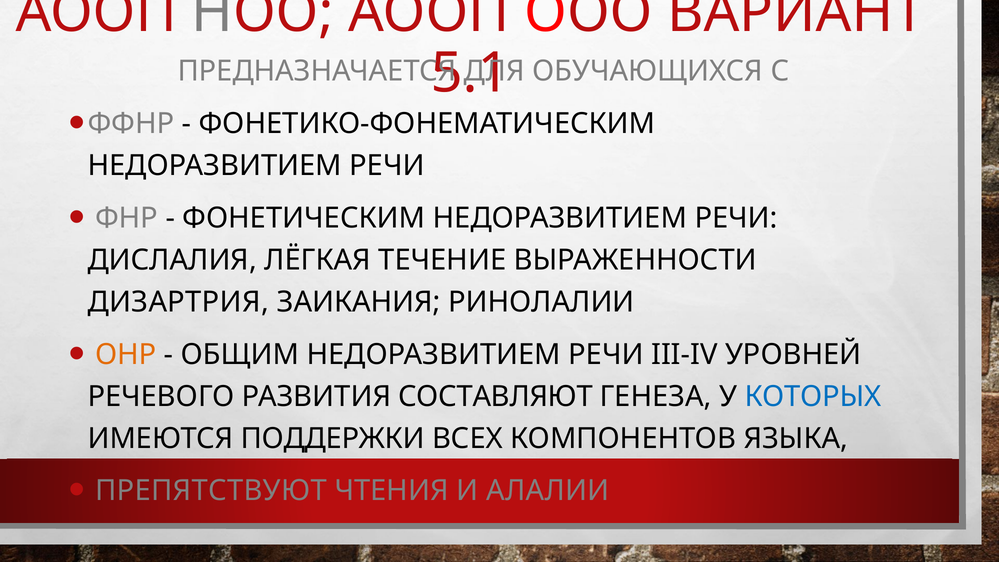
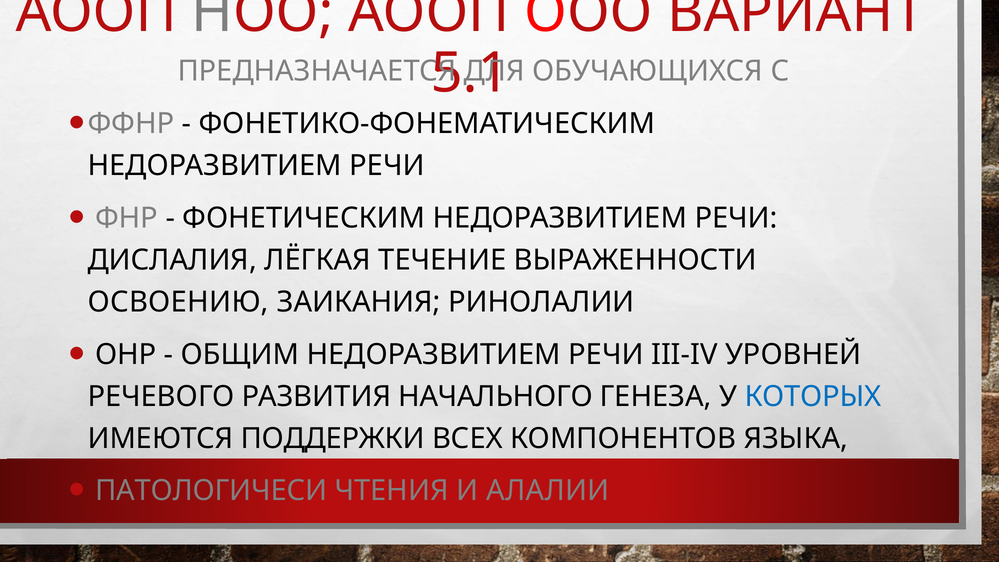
ДИЗАРТРИЯ: ДИЗАРТРИЯ -> ОСВОЕНИЮ (178, 302)
ОНР colour: orange -> black (126, 354)
СОСТАВЛЯЮТ: СОСТАВЛЯЮТ -> НАЧАЛЬНОГО (496, 396)
ПРЕПЯТСТВУЮТ: ПРЕПЯТСТВУЮТ -> ПАТОЛОГИЧЕСИ (211, 491)
